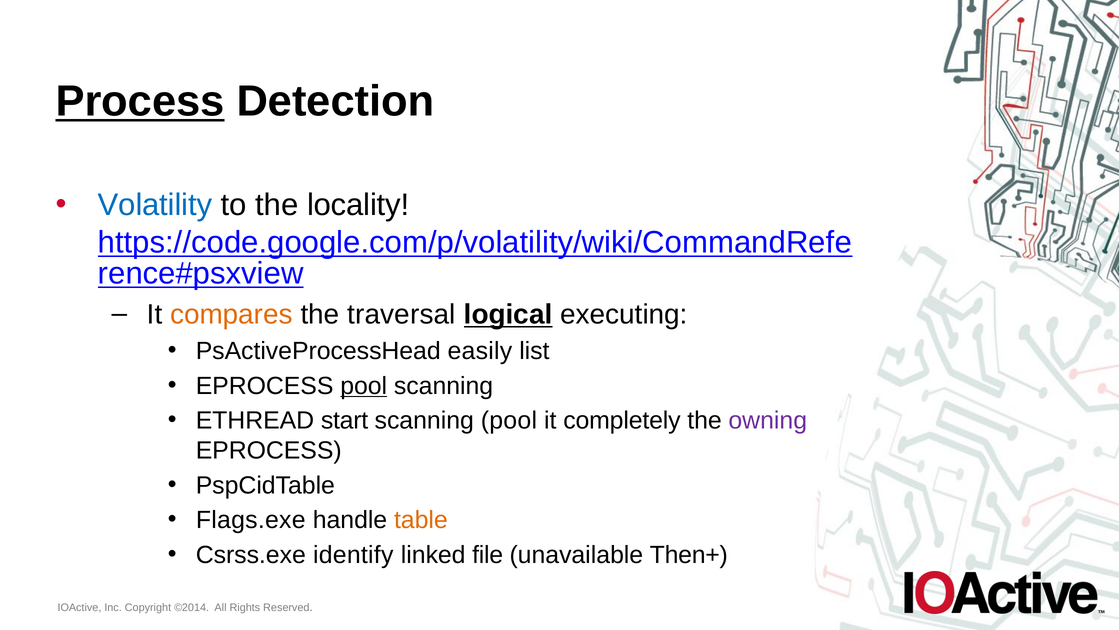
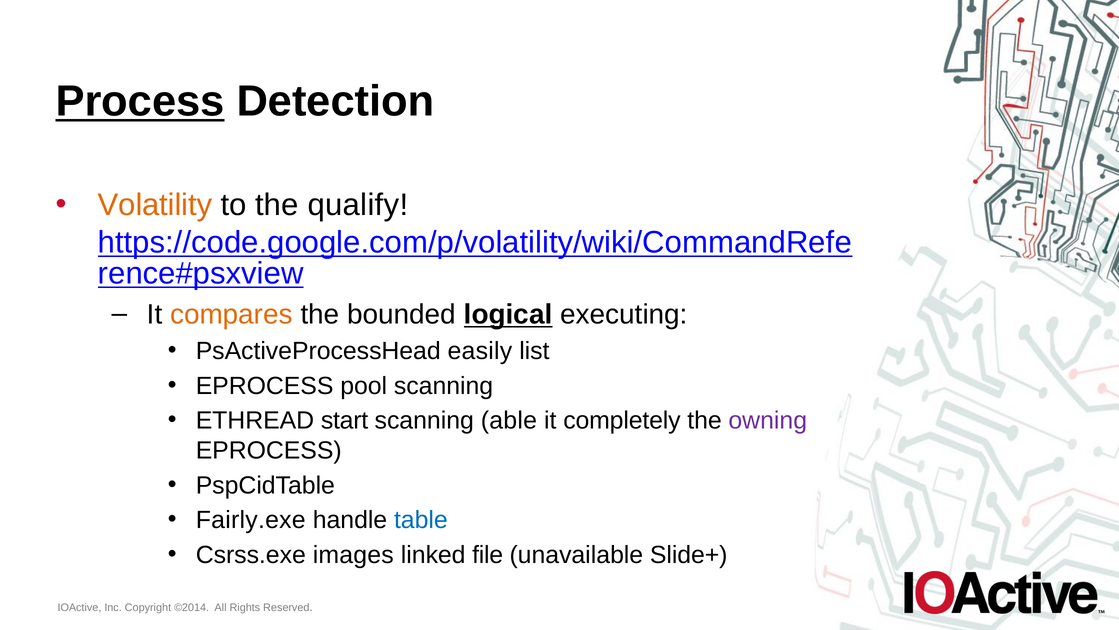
Volatility colour: blue -> orange (155, 205)
locality: locality -> qualify (358, 205)
traversal: traversal -> bounded (402, 314)
pool underline: present -> none (364, 385)
scanning pool: pool -> able (509, 420)
Flags.exe: Flags.exe -> Fairly.exe (251, 520)
table colour: orange -> blue (421, 520)
identify: identify -> images (353, 555)
Then+: Then+ -> Slide+ (689, 555)
